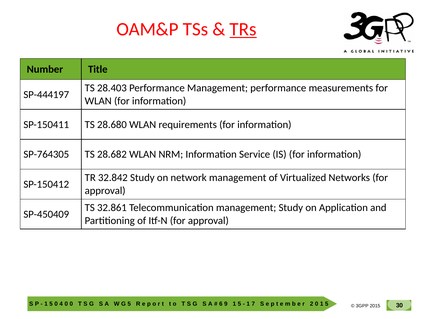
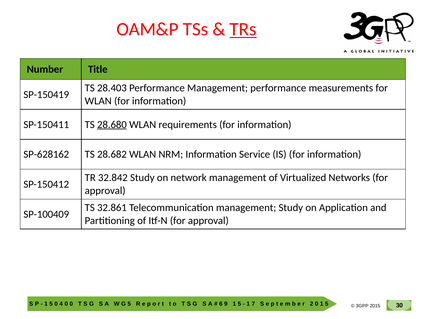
SP-444197: SP-444197 -> SP-150419 (46, 95)
28.680 underline: none -> present (112, 125)
SP-764305: SP-764305 -> SP-628162 (46, 155)
SP-450409: SP-450409 -> SP-100409 (46, 215)
